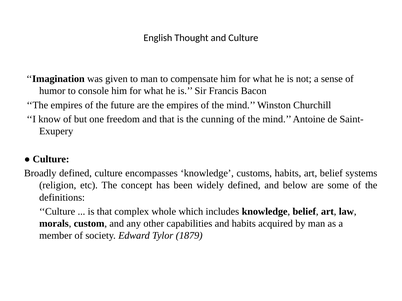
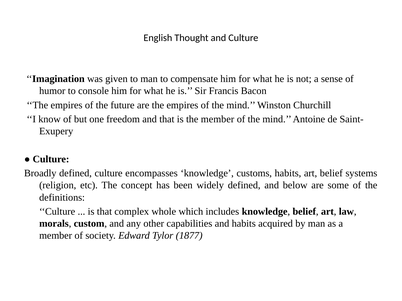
the cunning: cunning -> member (218, 119)
1879: 1879 -> 1877 (189, 236)
